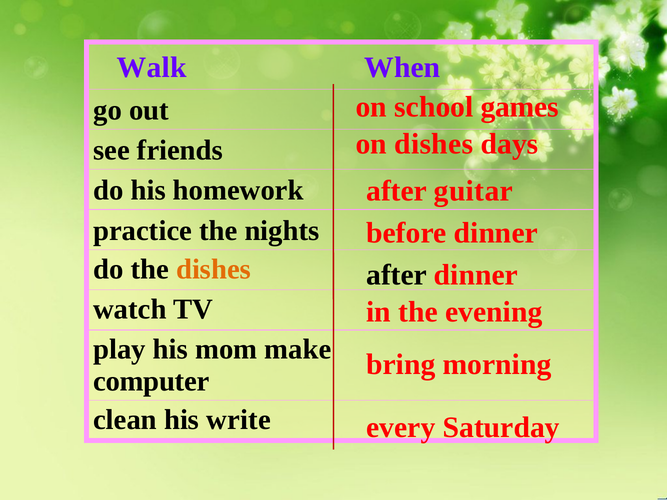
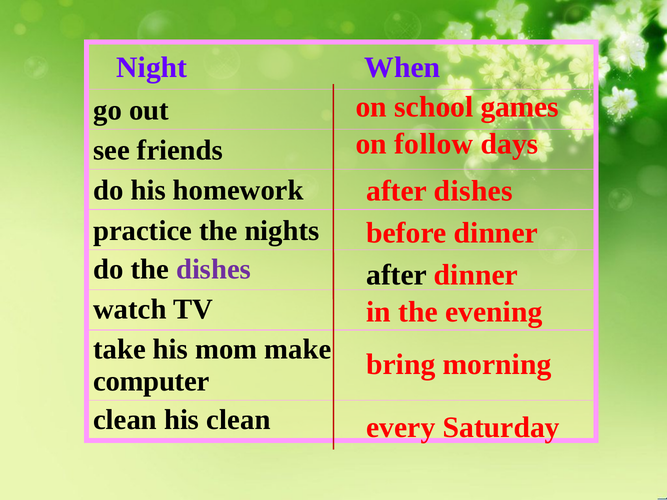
Walk: Walk -> Night (152, 67)
on dishes: dishes -> follow (434, 144)
after guitar: guitar -> dishes (473, 191)
dishes colour: orange -> purple (214, 269)
play: play -> take (120, 350)
his write: write -> clean (239, 420)
